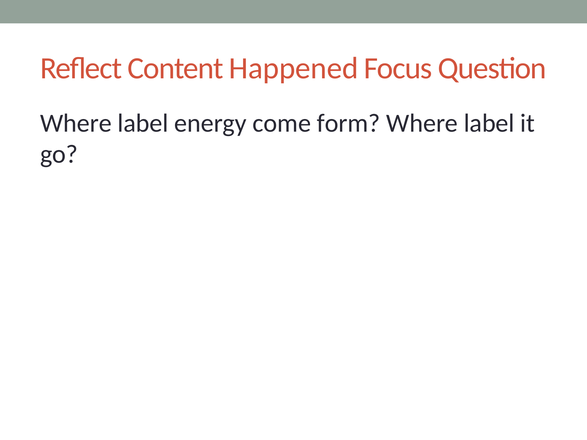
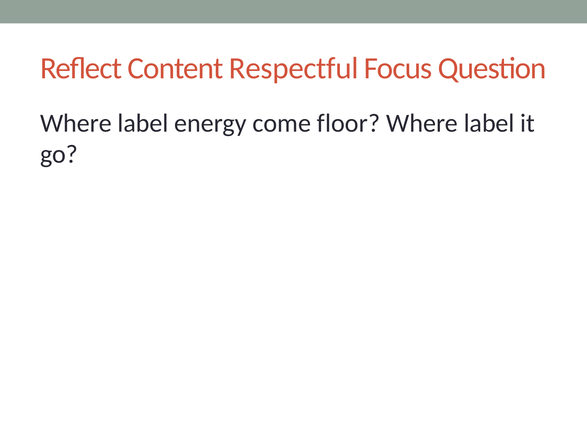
Happened: Happened -> Respectful (294, 68)
form: form -> floor (349, 123)
